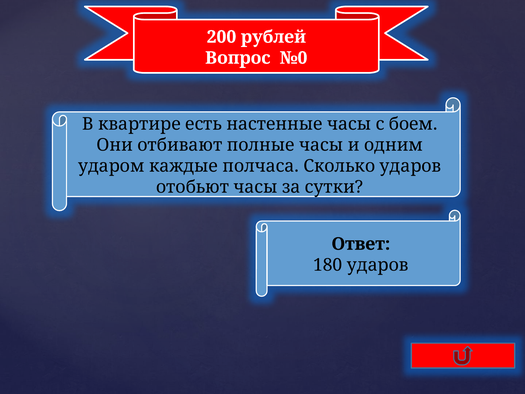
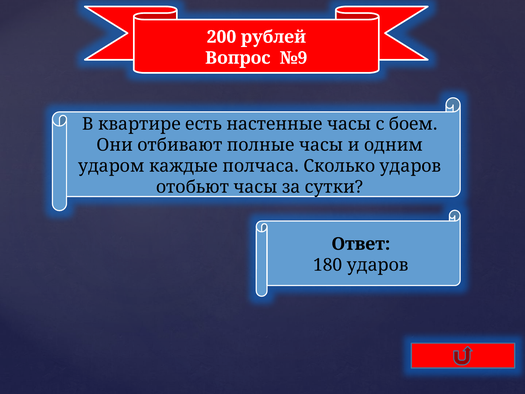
№0: №0 -> №9 (293, 58)
